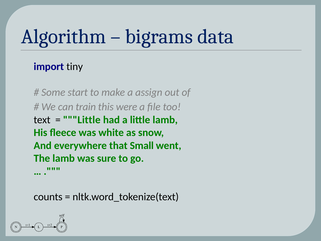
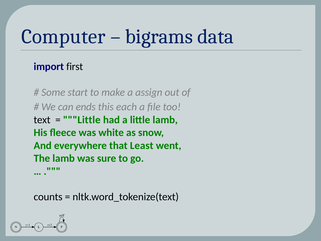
Algorithm: Algorithm -> Computer (63, 37)
tiny: tiny -> first (75, 67)
train: train -> ends (86, 107)
were: were -> each (126, 107)
Small: Small -> Least (142, 145)
